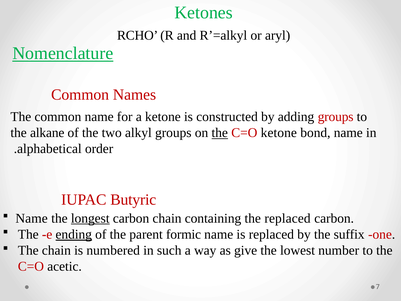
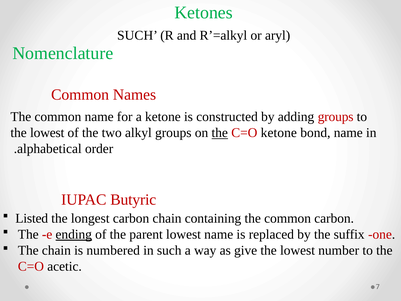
RCHO: RCHO -> SUCH (137, 35)
Nomenclature underline: present -> none (63, 53)
alkane: alkane -> lowest (47, 133)
Name: Name -> Listed (32, 218)
longest underline: present -> none (90, 218)
containing the replaced: replaced -> common (288, 218)
parent formic: formic -> lowest (184, 234)
